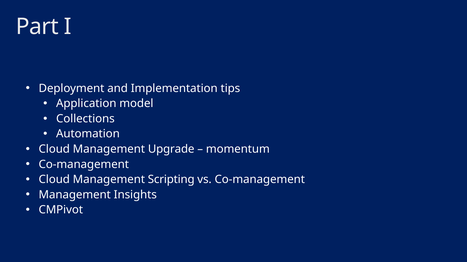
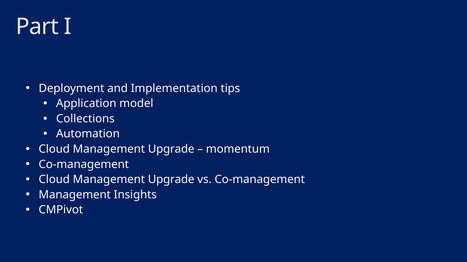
Scripting: Scripting -> Upgrade (171, 180)
